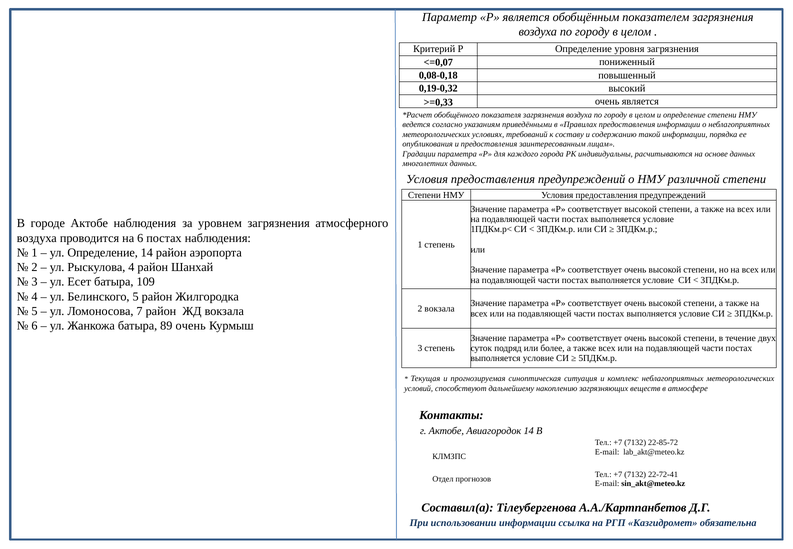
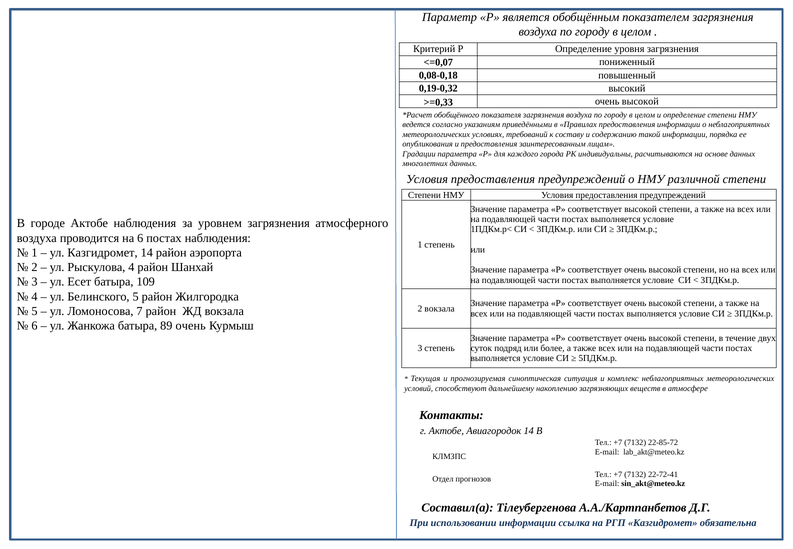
>=0,33 очень является: является -> высокой (640, 101)
ул Определение: Определение -> Казгидромет (103, 253)
